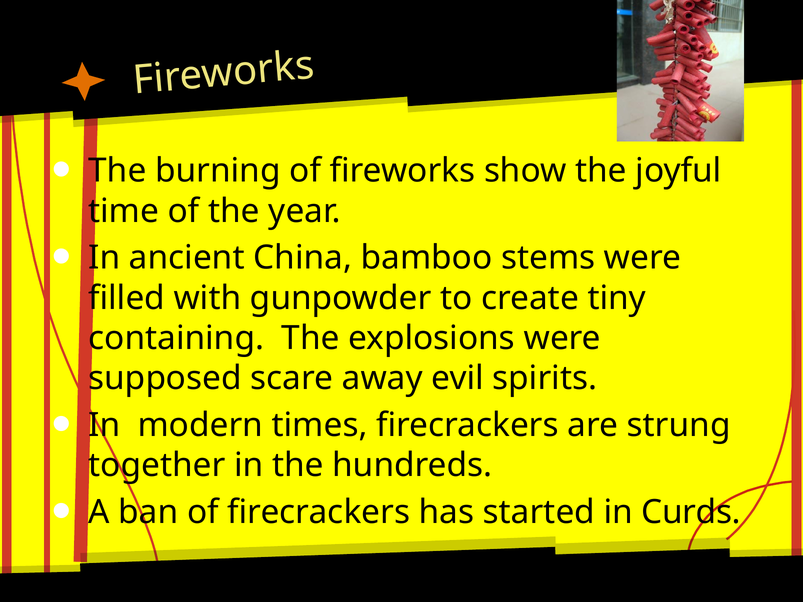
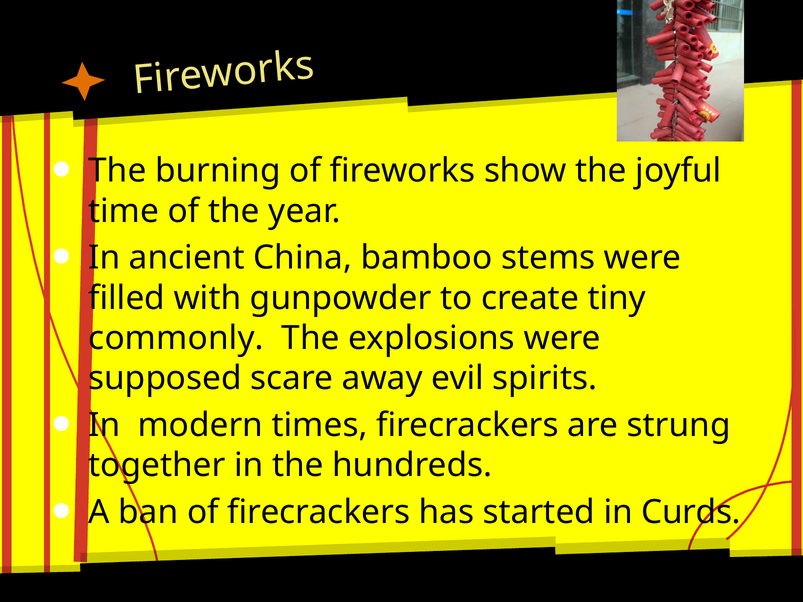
containing: containing -> commonly (176, 338)
